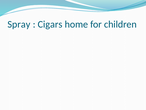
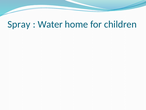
Cigars: Cigars -> Water (50, 24)
